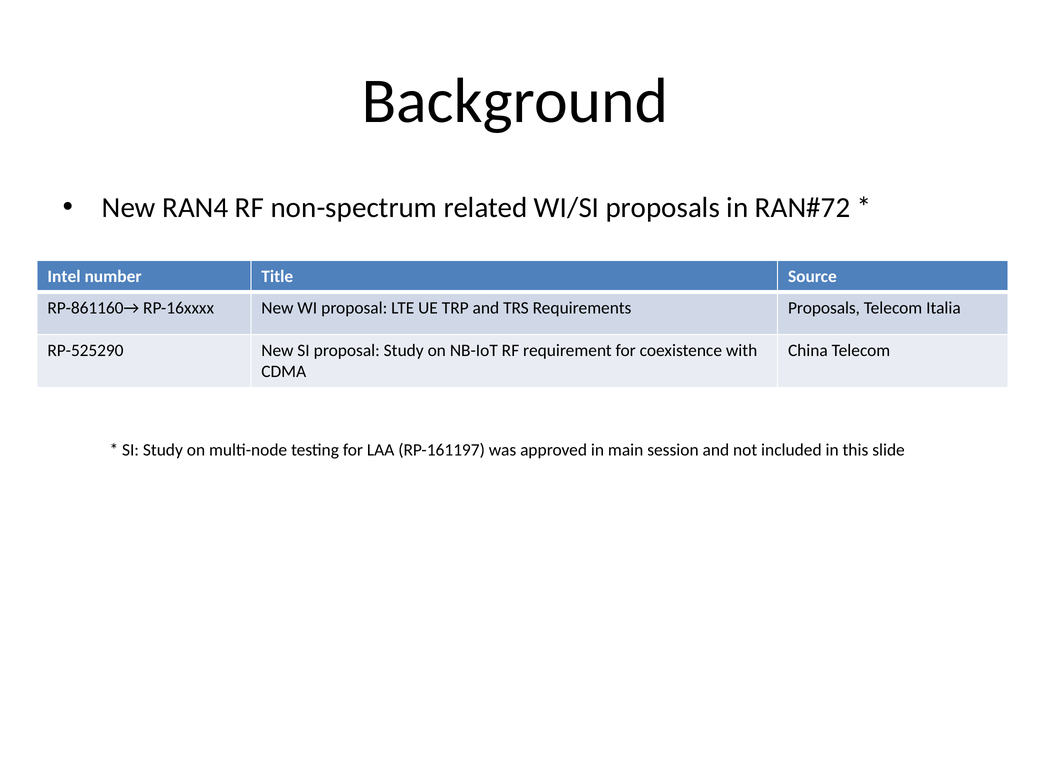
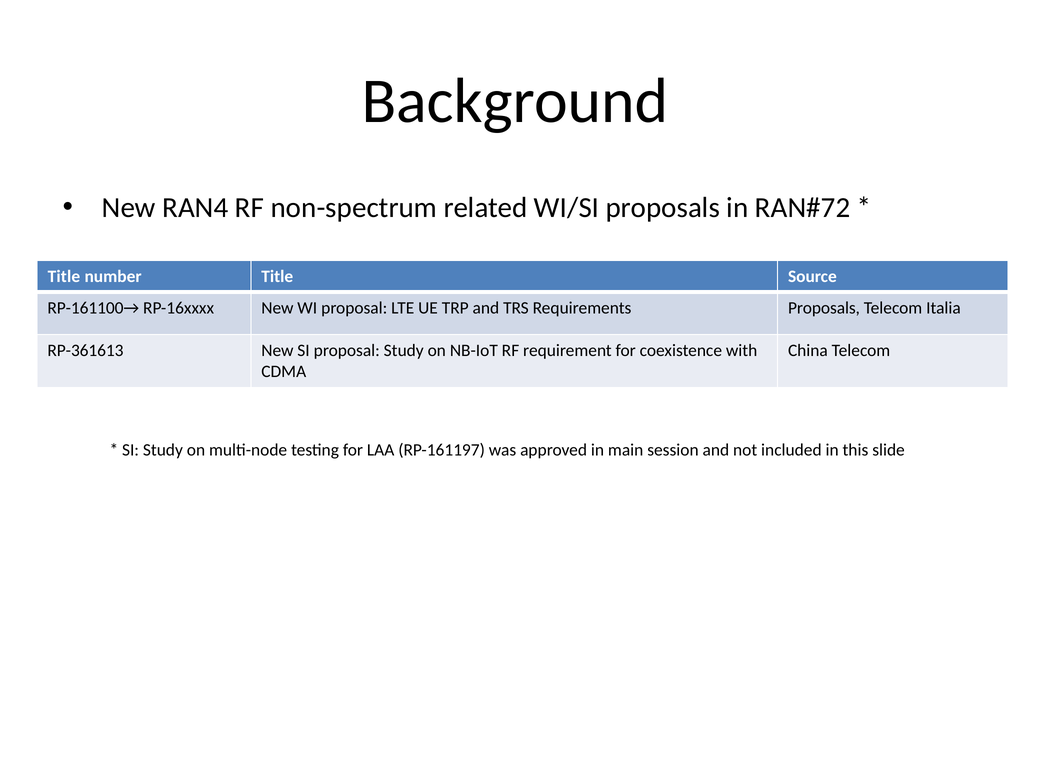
Intel: Intel -> Title (64, 276)
RP-861160→: RP-861160→ -> RP-161100→ (93, 308)
RP-525290: RP-525290 -> RP-361613 (85, 350)
